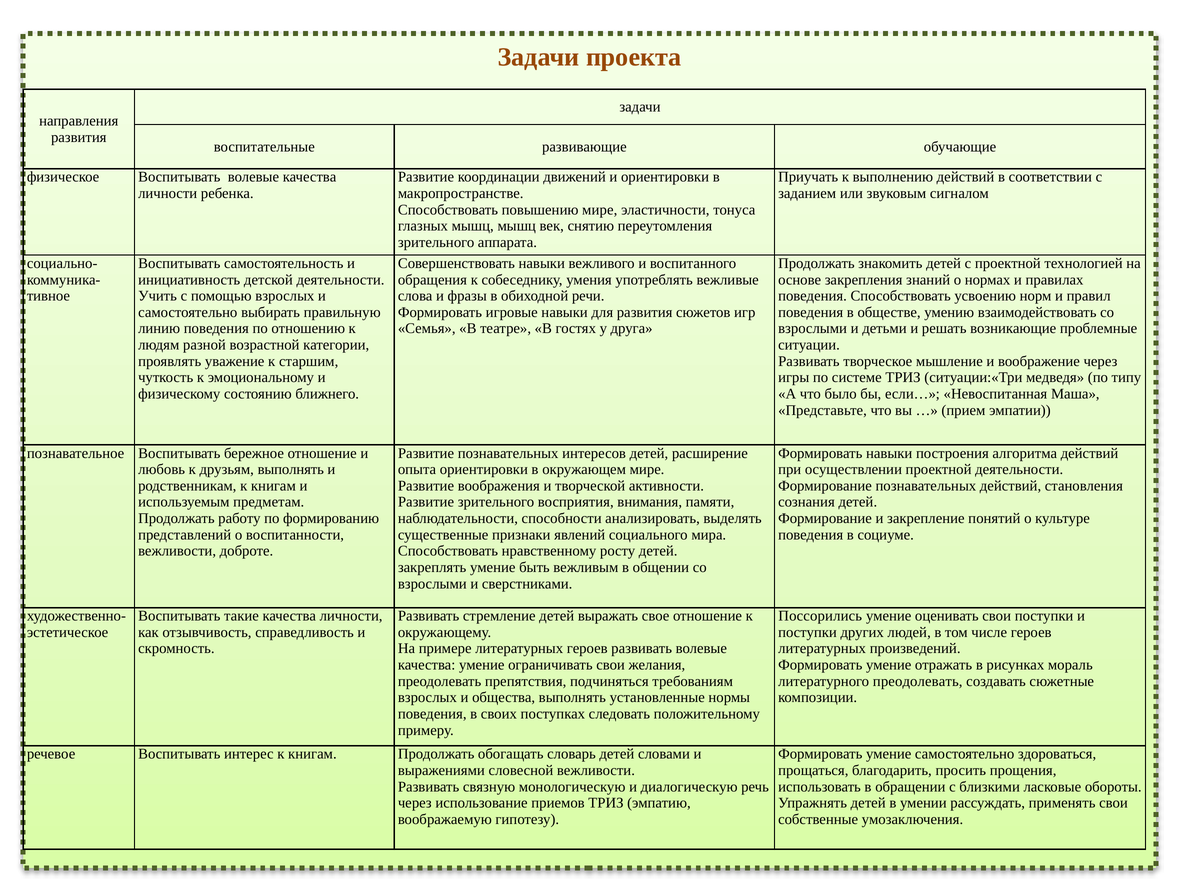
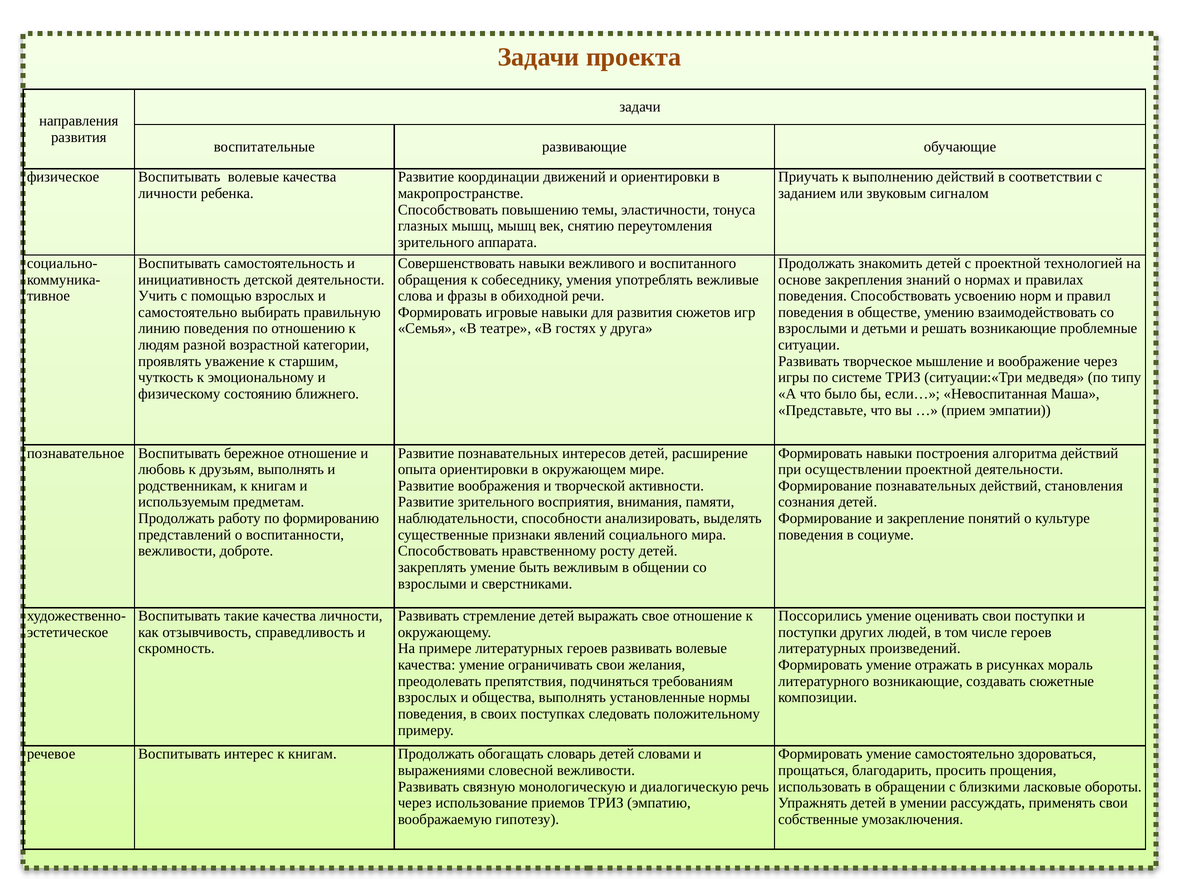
повышению мире: мире -> темы (600, 210)
литературного преодолевать: преодолевать -> возникающие (918, 682)
